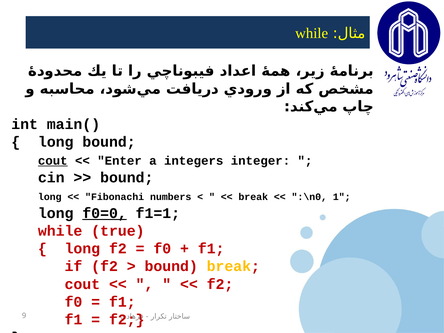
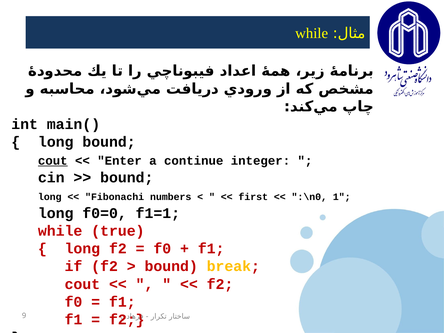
integers: integers -> continue (194, 161)
break: break -> first (253, 197)
f0=0 underline: present -> none (105, 213)
